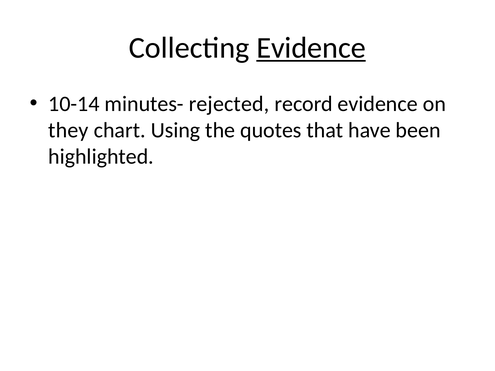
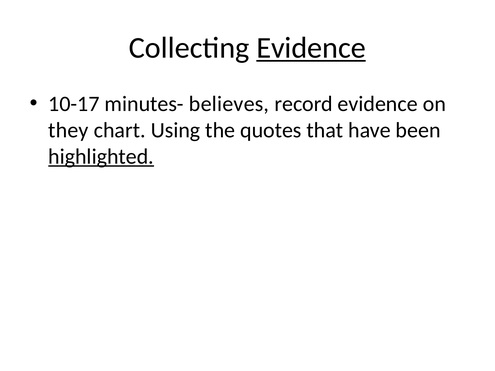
10-14: 10-14 -> 10-17 (74, 104)
rejected: rejected -> believes (229, 104)
highlighted underline: none -> present (101, 157)
